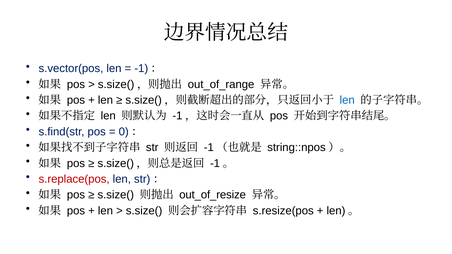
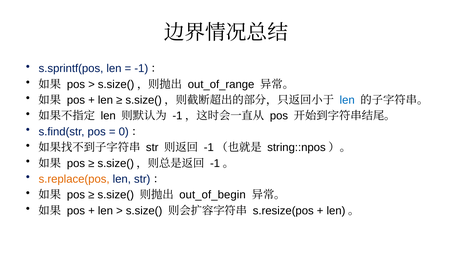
s.vector(pos: s.vector(pos -> s.sprintf(pos (71, 69)
s.replace(pos colour: red -> orange (74, 179)
out_of_resize: out_of_resize -> out_of_begin (212, 195)
